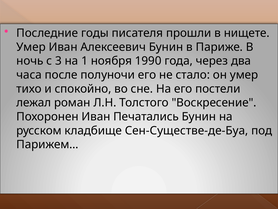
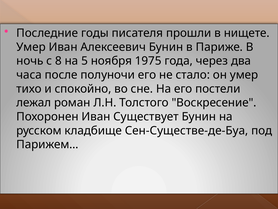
3: 3 -> 8 (58, 61)
1: 1 -> 5 (85, 61)
1990: 1990 -> 1975 (148, 61)
Печатались: Печатались -> Существует (146, 116)
